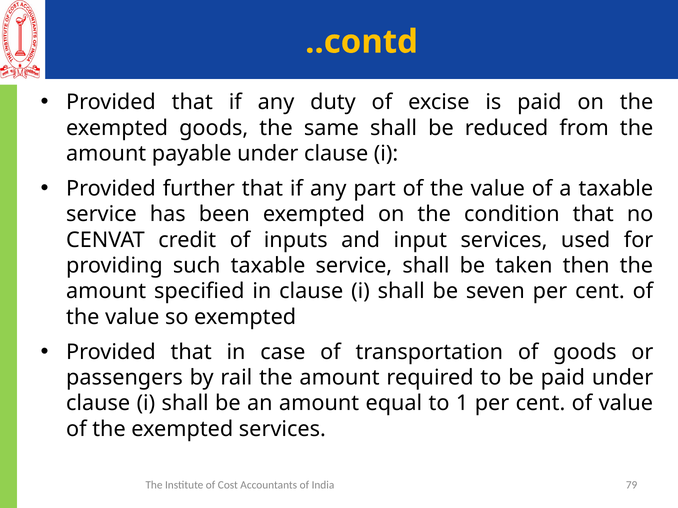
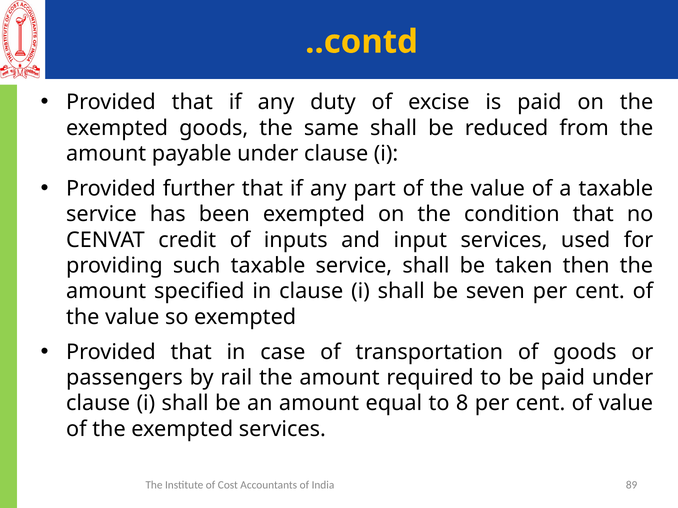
1: 1 -> 8 (462, 404)
79: 79 -> 89 (632, 486)
